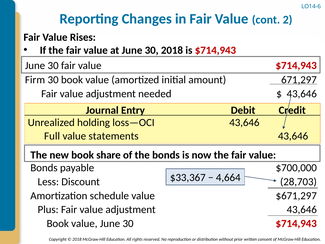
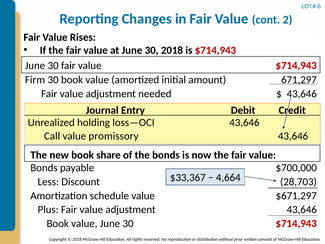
Full: Full -> Call (52, 136)
statements: statements -> promissory (114, 136)
